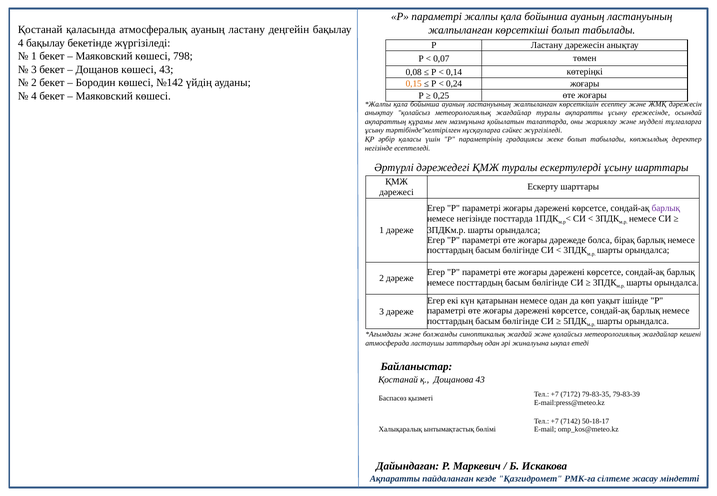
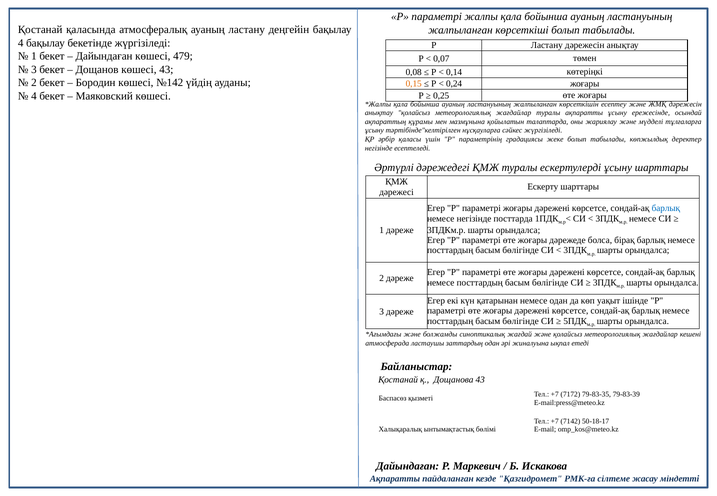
Маяковский: Маяковский -> Дайындаған (104, 56)
798: 798 -> 479 (183, 56)
барлық colour: purple -> blue (666, 209)
